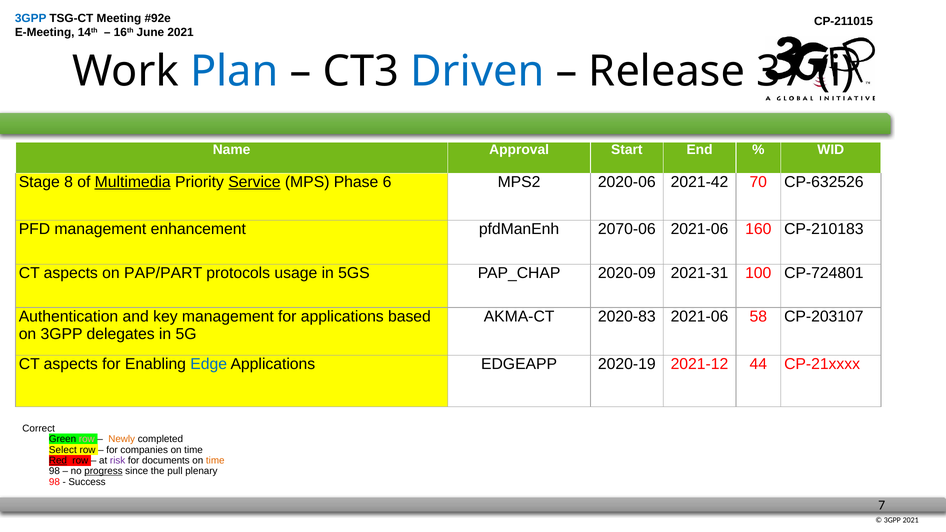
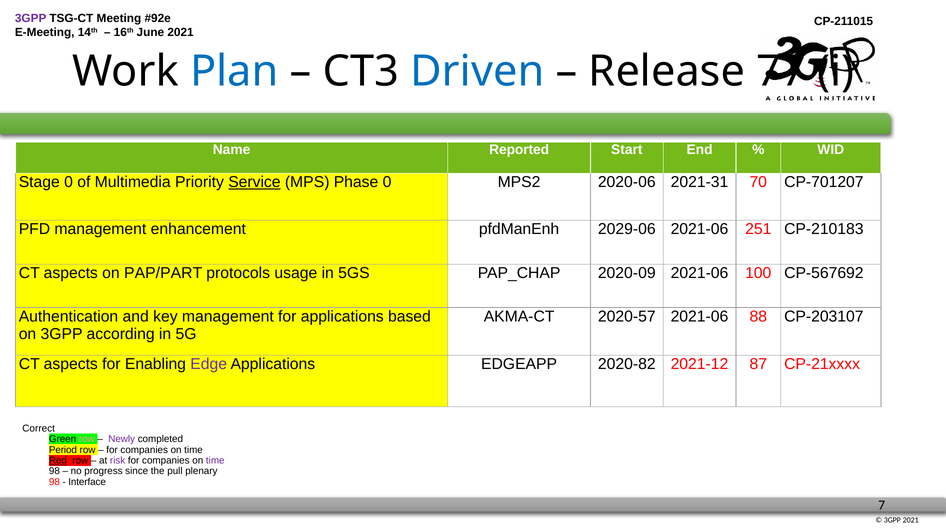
3GPP colour: blue -> purple (31, 18)
37: 37 -> 77 (781, 71)
Approval: Approval -> Reported (519, 150)
Stage 8: 8 -> 0 (69, 182)
Multimedia underline: present -> none (133, 182)
Phase 6: 6 -> 0 (387, 182)
2021-42: 2021-42 -> 2021-31 (700, 182)
CP-632526: CP-632526 -> CP-701207 (824, 182)
2070-06: 2070-06 -> 2029-06 (627, 229)
160: 160 -> 251 (758, 229)
2020-09 2021-31: 2021-31 -> 2021-06 (700, 273)
CP-724801: CP-724801 -> CP-567692 (824, 273)
2020-83: 2020-83 -> 2020-57 (627, 317)
58: 58 -> 88 (758, 317)
delegates: delegates -> according (121, 334)
Edge colour: blue -> purple (209, 364)
2020-19: 2020-19 -> 2020-82 (627, 364)
44: 44 -> 87 (758, 364)
Newly colour: orange -> purple (122, 439)
Select: Select -> Period (63, 450)
documents: documents -> companies (166, 461)
time colour: orange -> purple (215, 461)
progress underline: present -> none (103, 471)
Success: Success -> Interface (87, 482)
